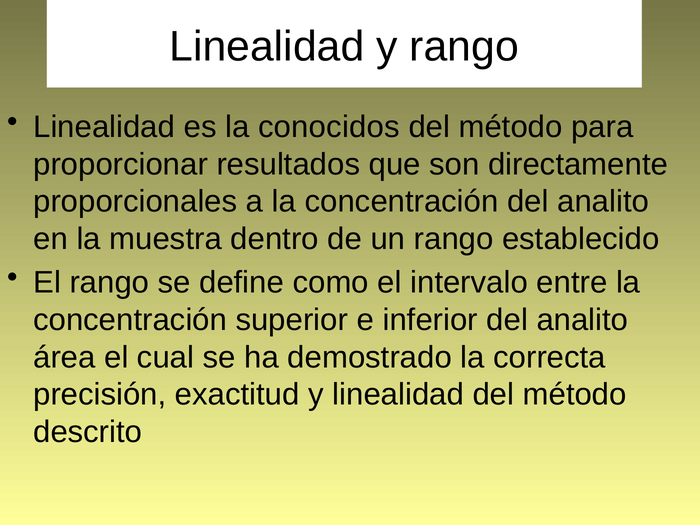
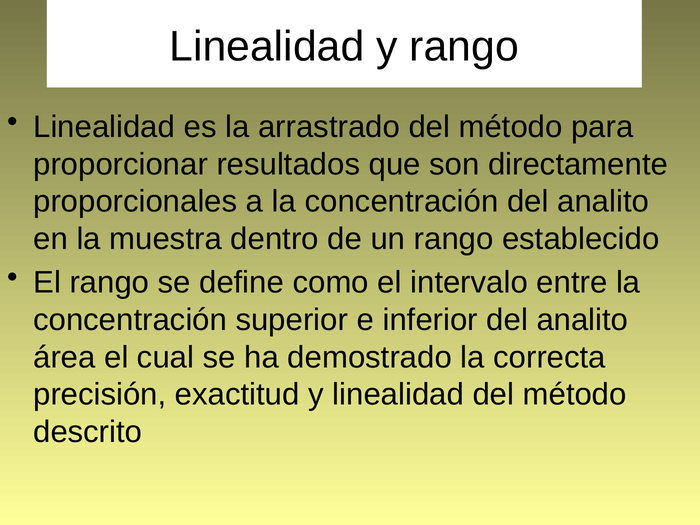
conocidos: conocidos -> arrastrado (329, 127)
